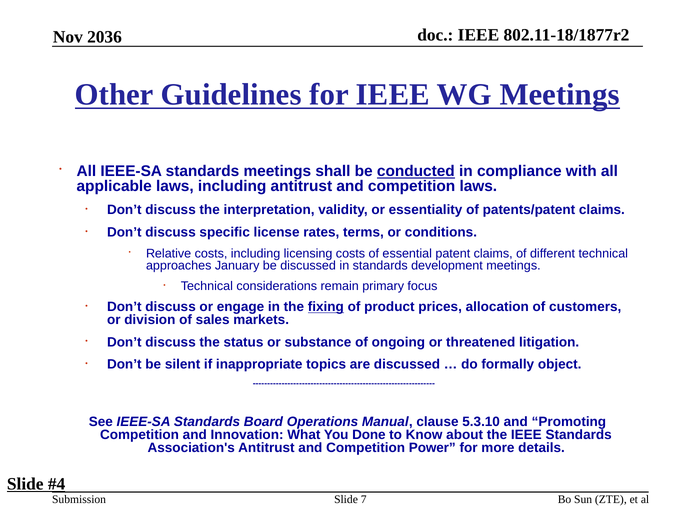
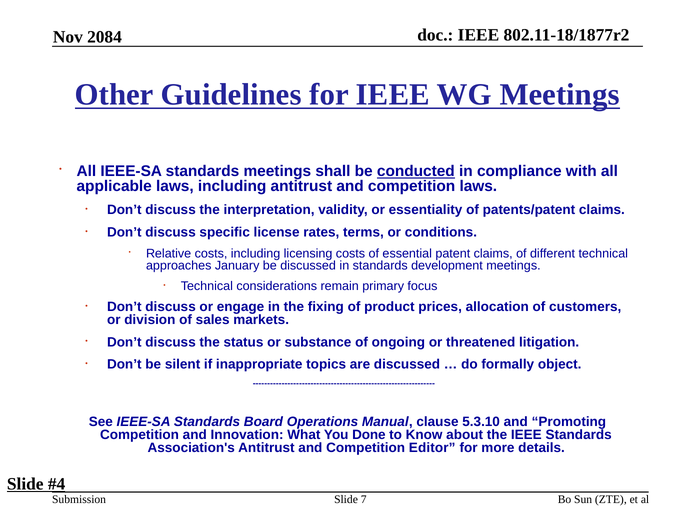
2036: 2036 -> 2084 (104, 37)
fixing underline: present -> none (326, 307)
Power: Power -> Editor (432, 448)
